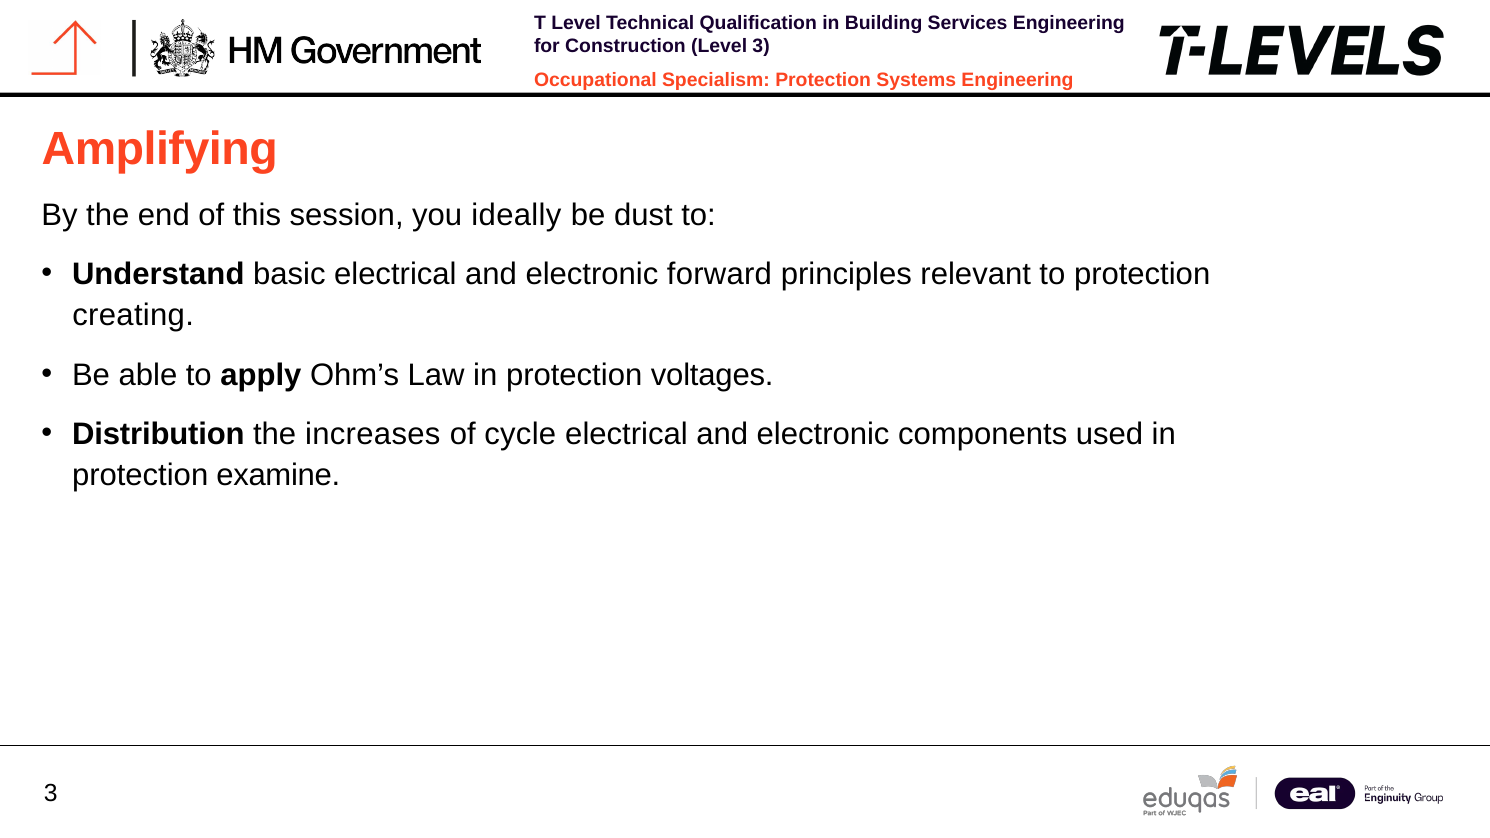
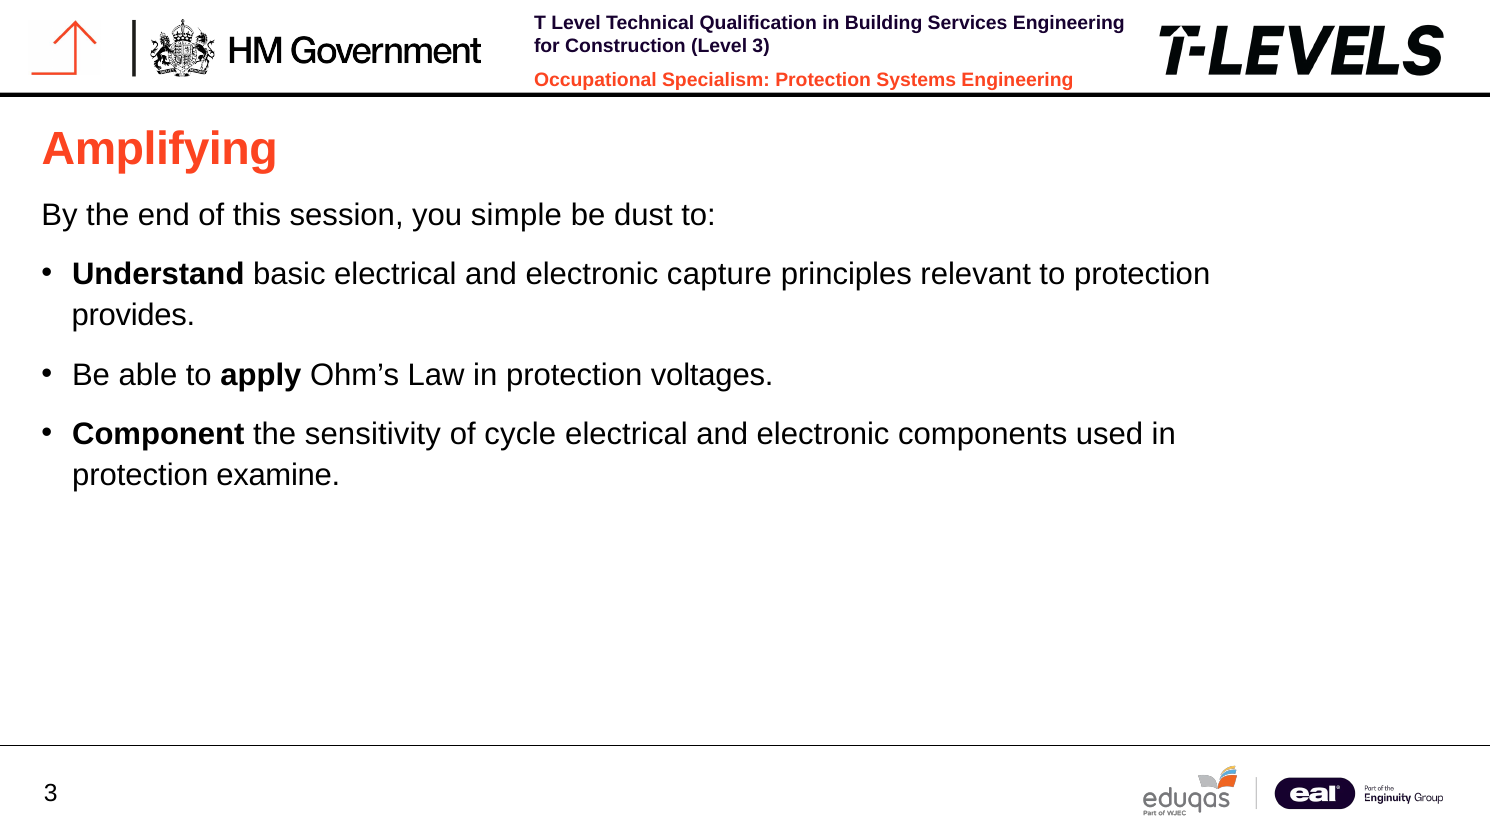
ideally: ideally -> simple (516, 215)
forward: forward -> capture (720, 274)
creating: creating -> provides (133, 315)
Distribution: Distribution -> Component (158, 434)
increases: increases -> sensitivity (373, 434)
